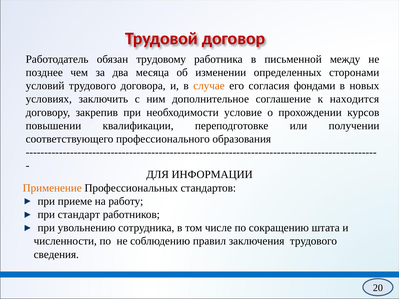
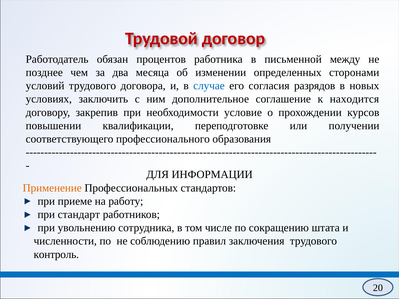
трудовому: трудовому -> процентов (161, 59)
случае colour: orange -> blue (209, 86)
фондами: фондами -> разрядов (315, 86)
сведения: сведения -> контроль (56, 255)
